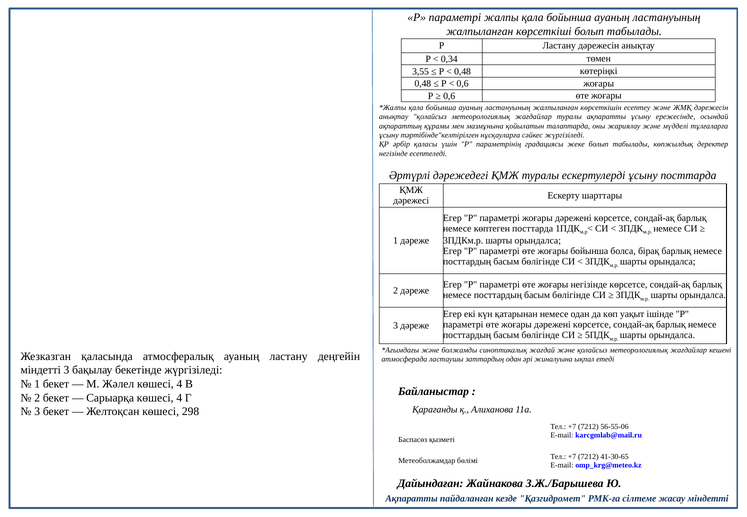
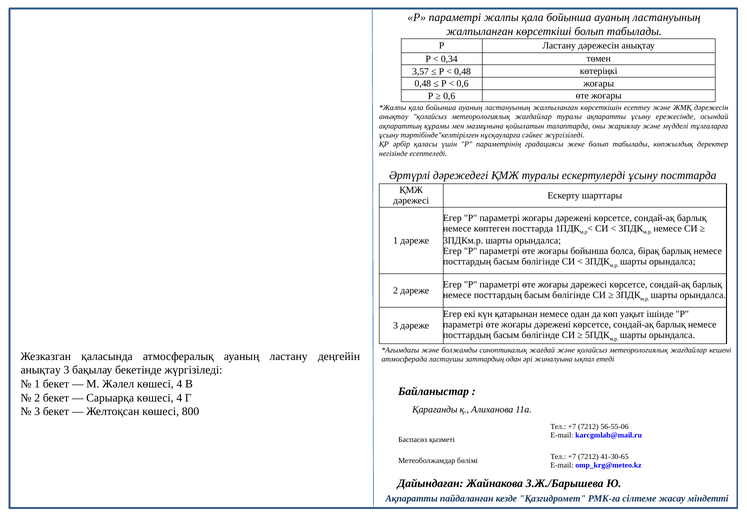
3,55: 3,55 -> 3,57 (420, 71)
жоғары негізінде: негізінде -> дәрежесі (589, 285)
міндетті: міндетті -> анықтау (41, 370)
298: 298 -> 800 (191, 412)
